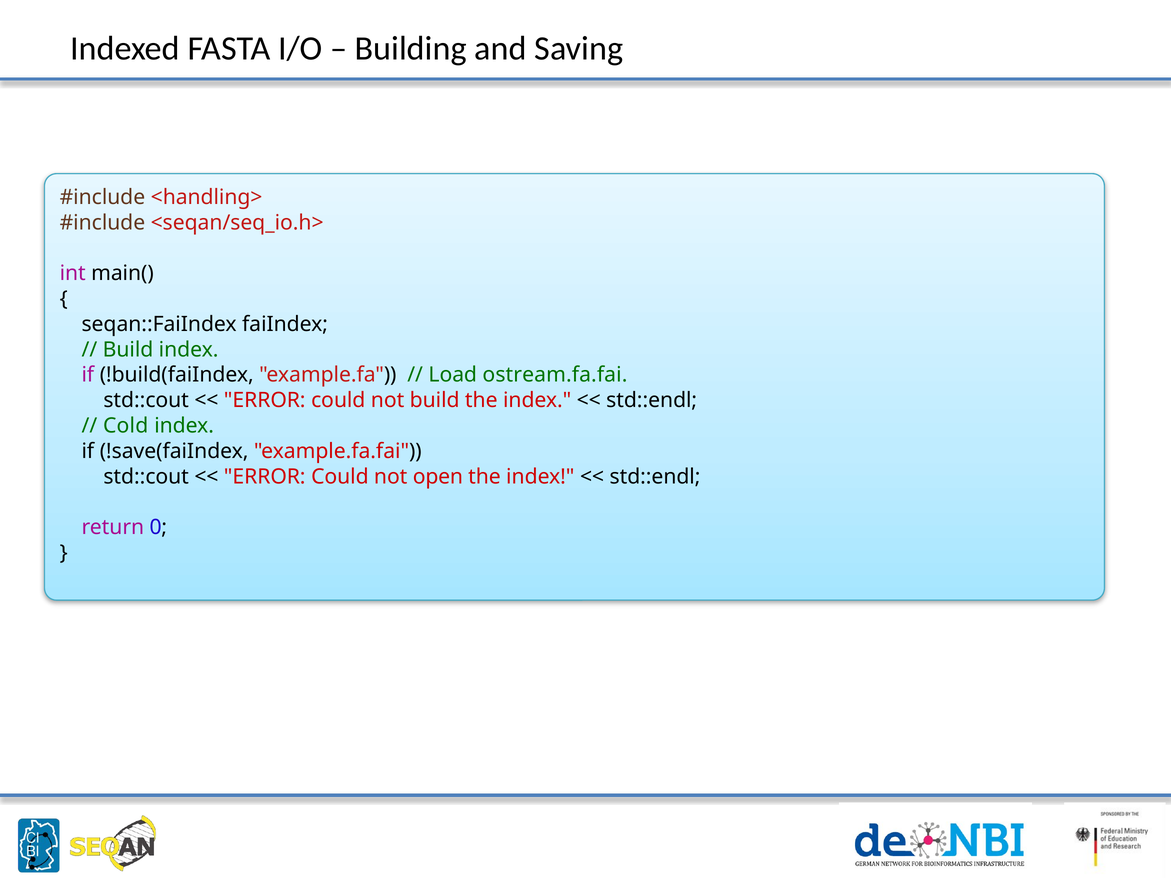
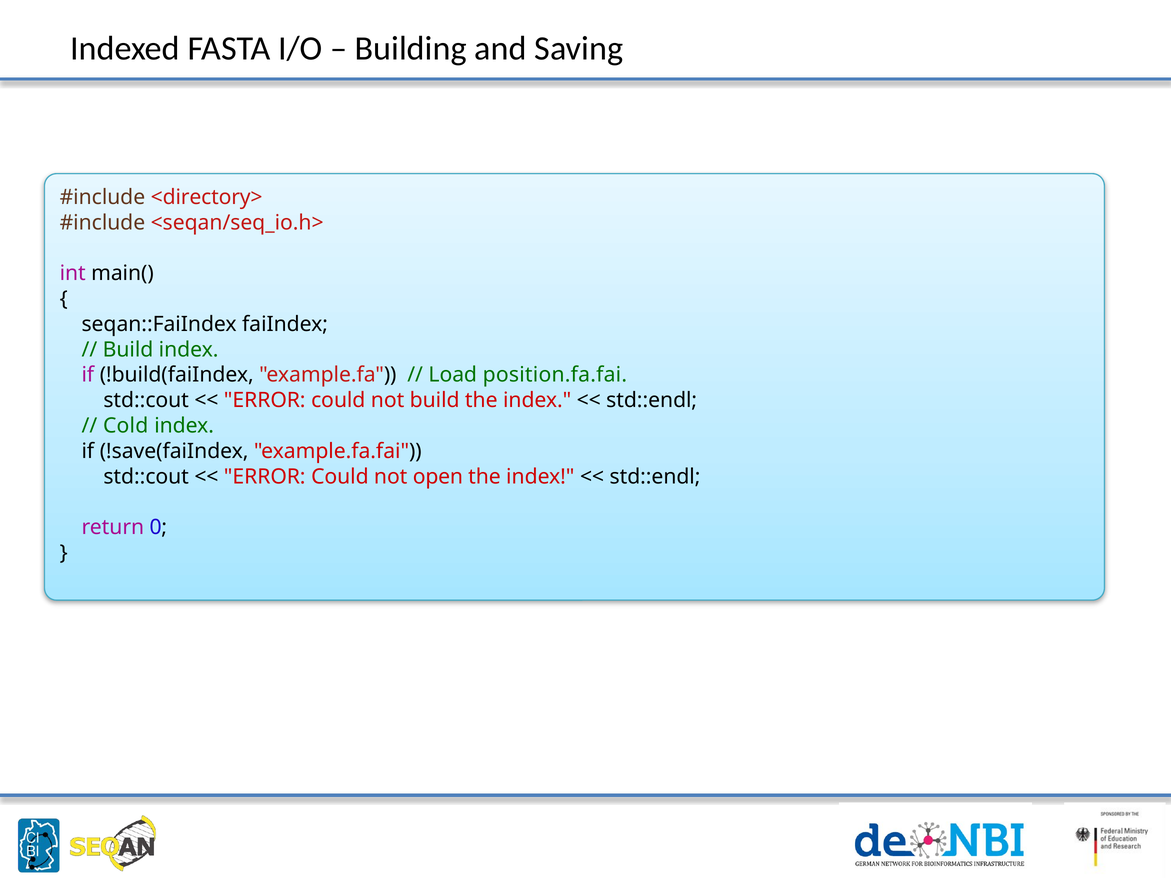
<handling>: <handling> -> <directory> (207, 197)
ostream.fa.fai: ostream.fa.fai -> position.fa.fai (555, 375)
